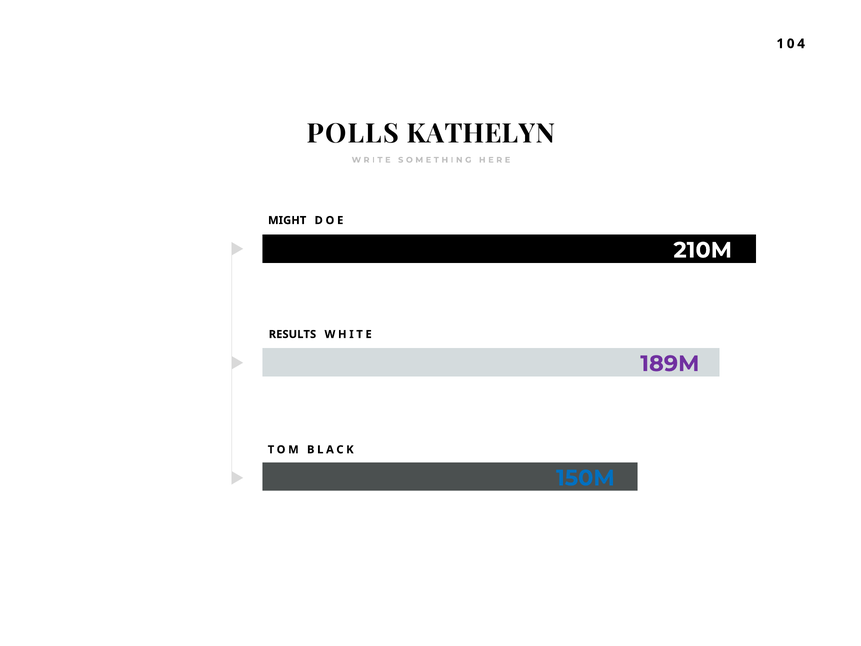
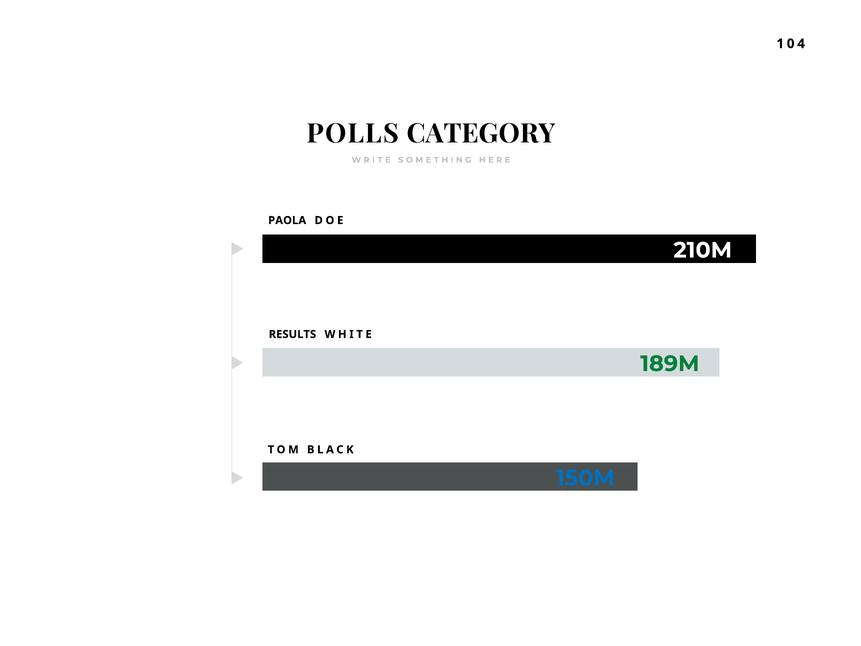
KATHELYN: KATHELYN -> CATEGORY (481, 134)
MIGHT: MIGHT -> PAOLA (287, 220)
189M colour: purple -> green (670, 364)
